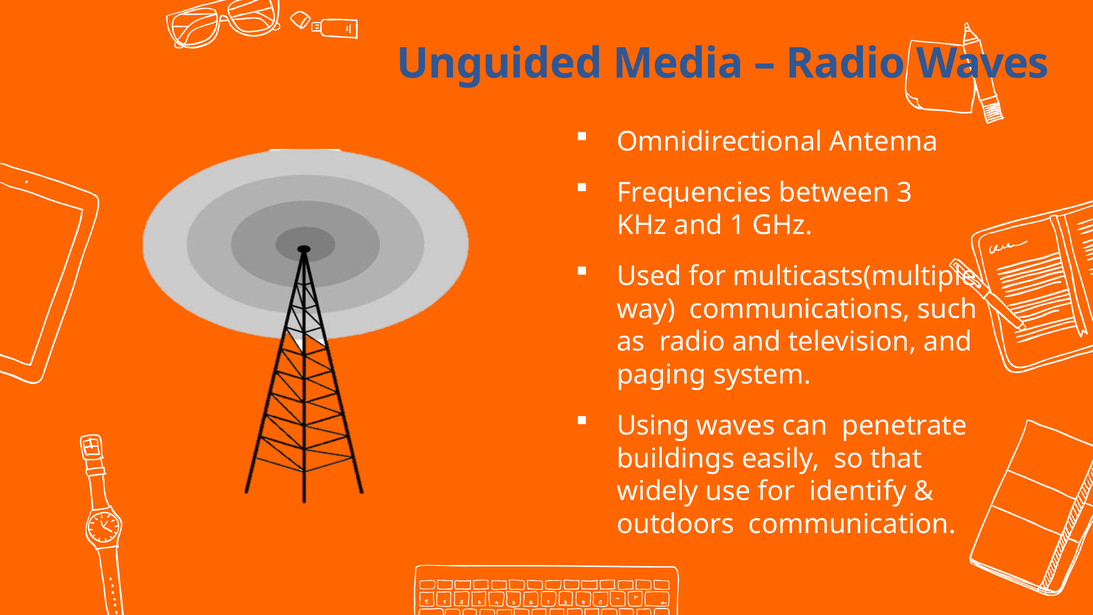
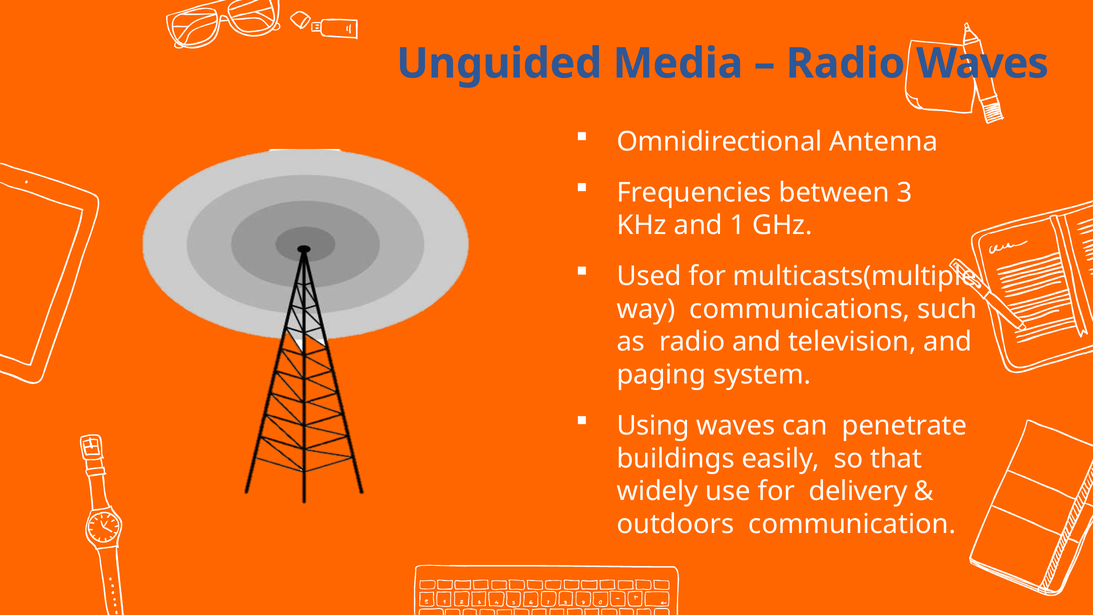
identify: identify -> delivery (858, 491)
